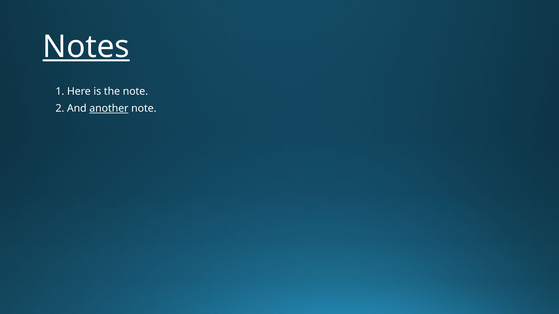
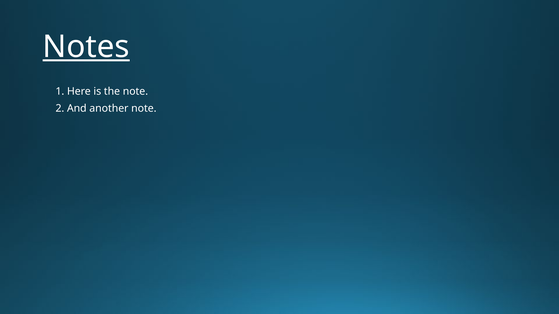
another underline: present -> none (109, 109)
